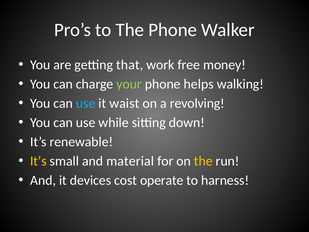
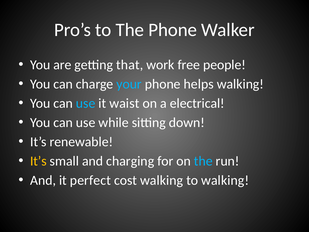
money: money -> people (224, 65)
your colour: light green -> light blue (129, 84)
revolving: revolving -> electrical (197, 103)
material: material -> charging (130, 161)
the colour: yellow -> light blue (203, 161)
devices: devices -> perfect (90, 180)
cost operate: operate -> walking (162, 180)
to harness: harness -> walking (225, 180)
